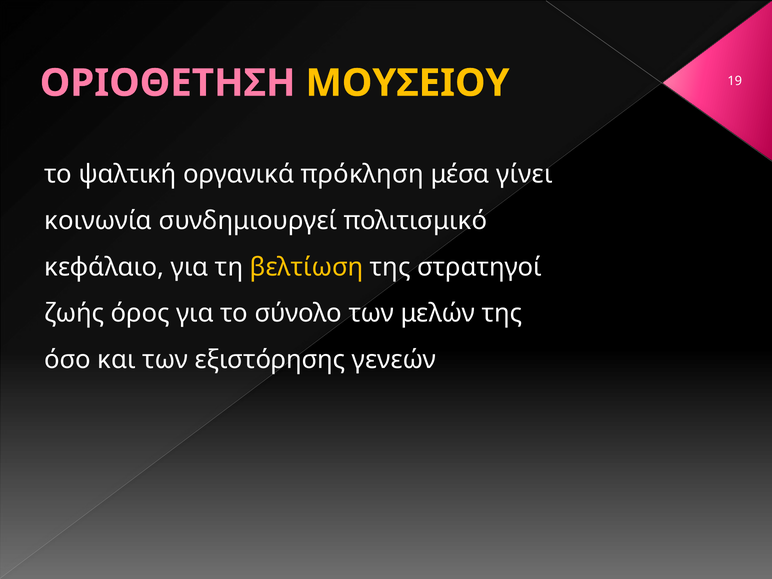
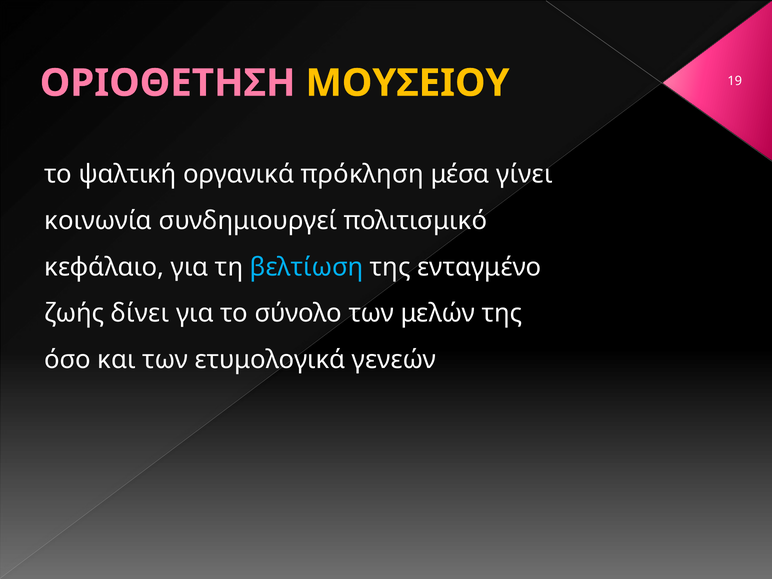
βελτίωση colour: yellow -> light blue (307, 267)
στρατηγοί: στρατηγοί -> ενταγμένο (479, 267)
όρος: όρος -> δίνει (140, 313)
εξιστόρησης: εξιστόρησης -> ετυμολογικά (270, 360)
